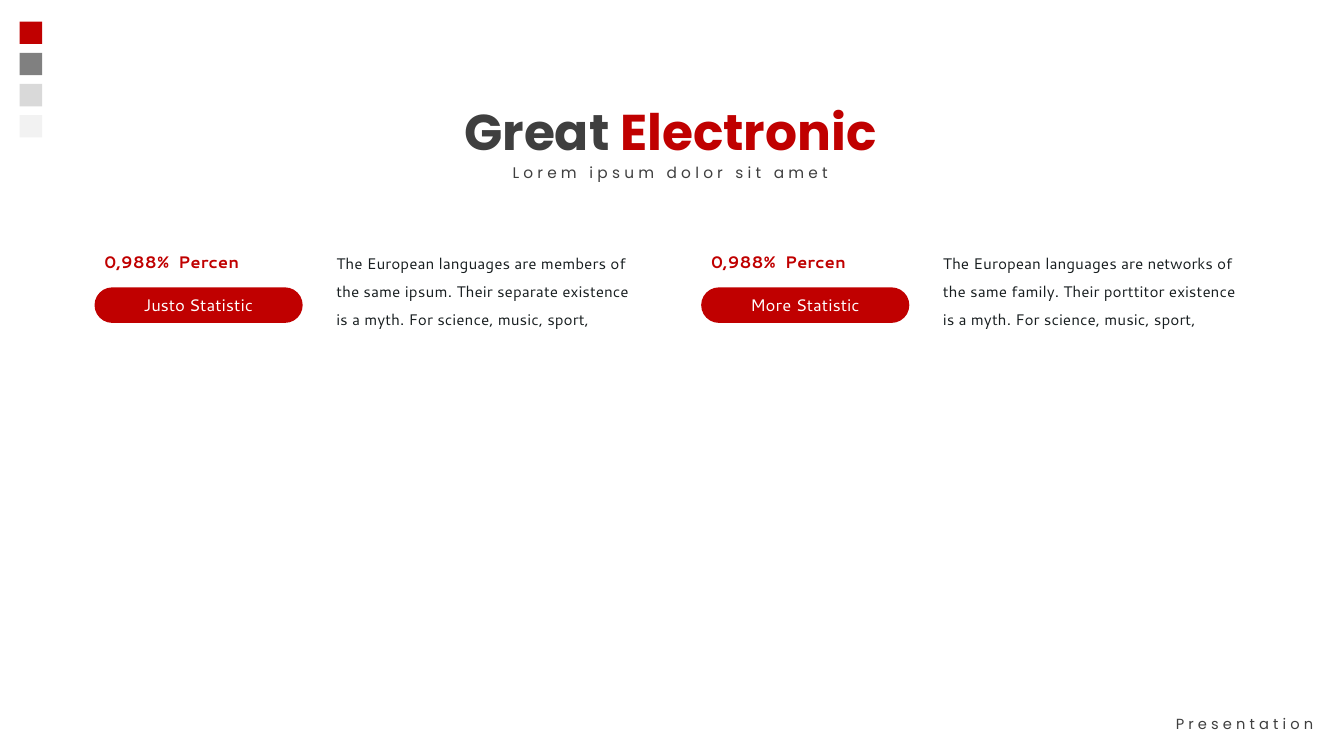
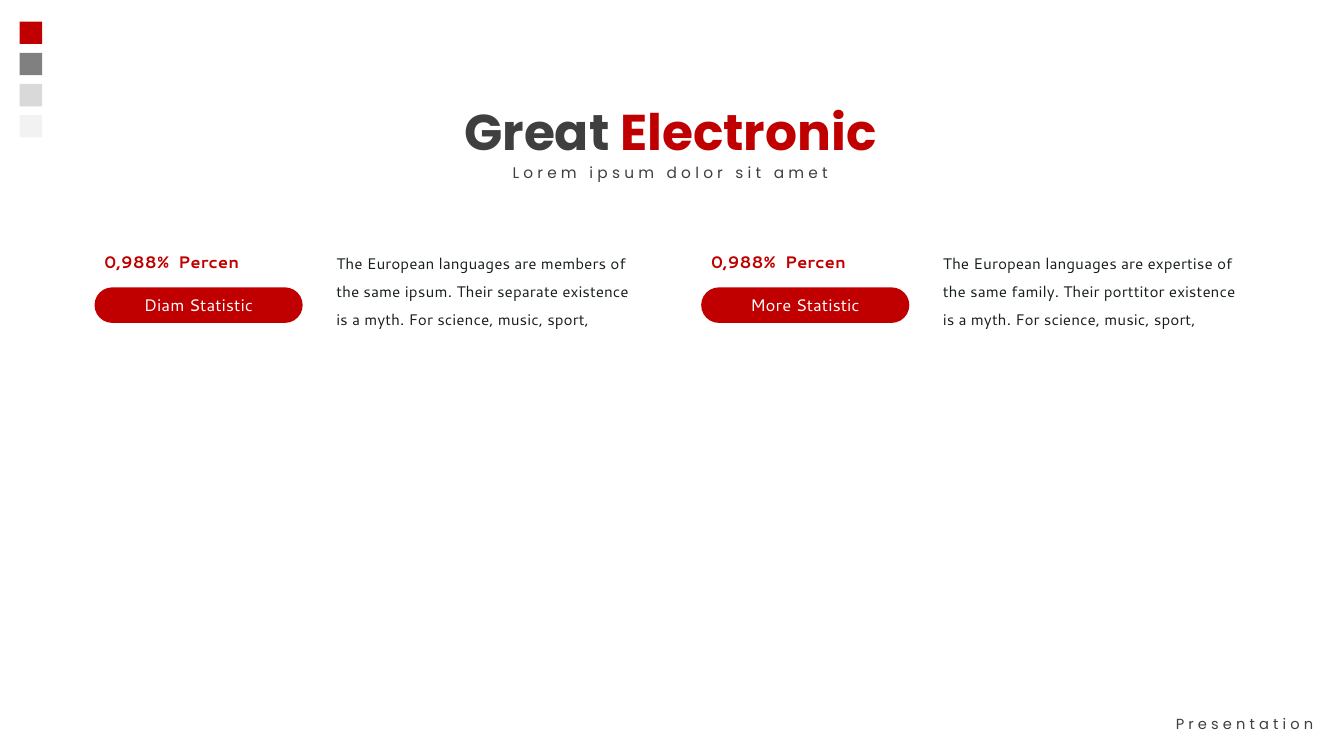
networks: networks -> expertise (1180, 265)
Justo: Justo -> Diam (164, 306)
